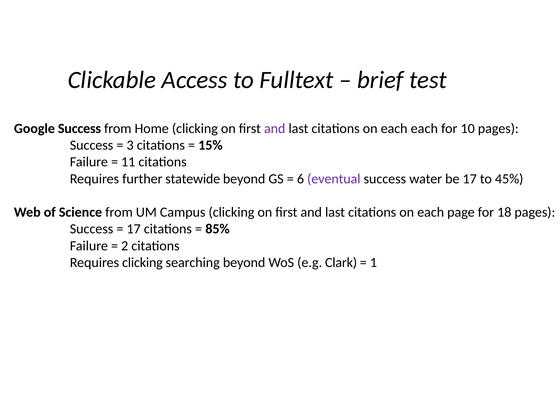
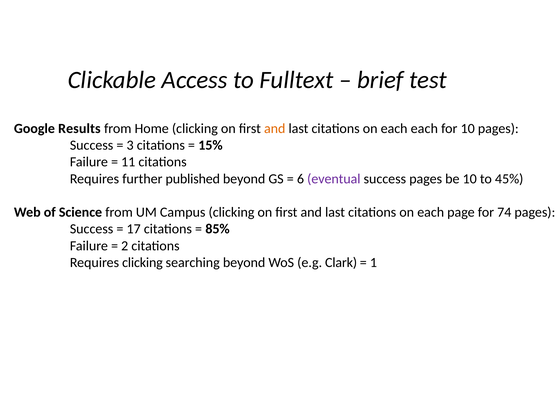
Google Success: Success -> Results (79, 129)
and colour: purple -> orange (275, 129)
statewide: statewide -> published (193, 179)
success water: water -> pages (426, 179)
be 17: 17 -> 10 (470, 179)
18: 18 -> 74 (504, 212)
